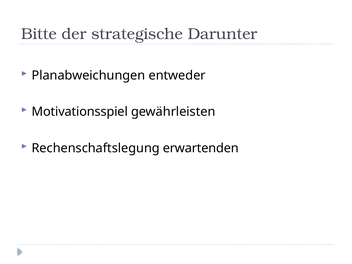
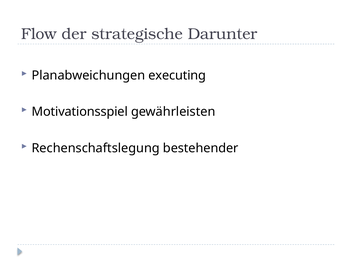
Bitte: Bitte -> Flow (39, 34)
entweder: entweder -> executing (177, 75)
erwartenden: erwartenden -> bestehender (201, 148)
